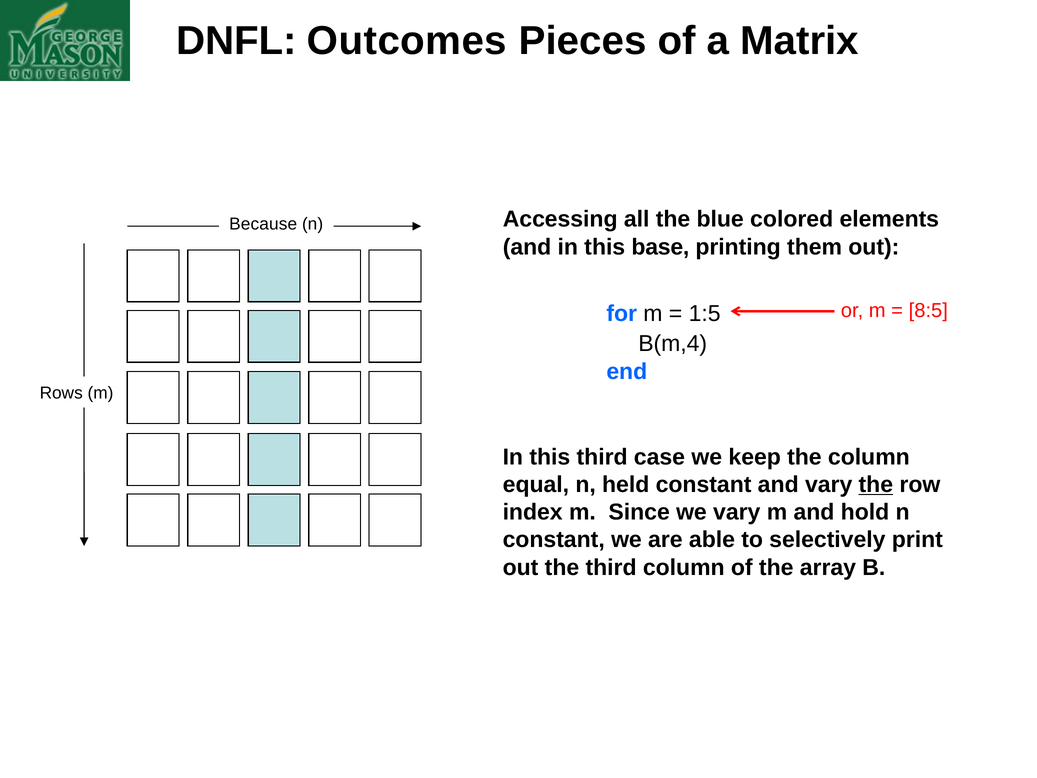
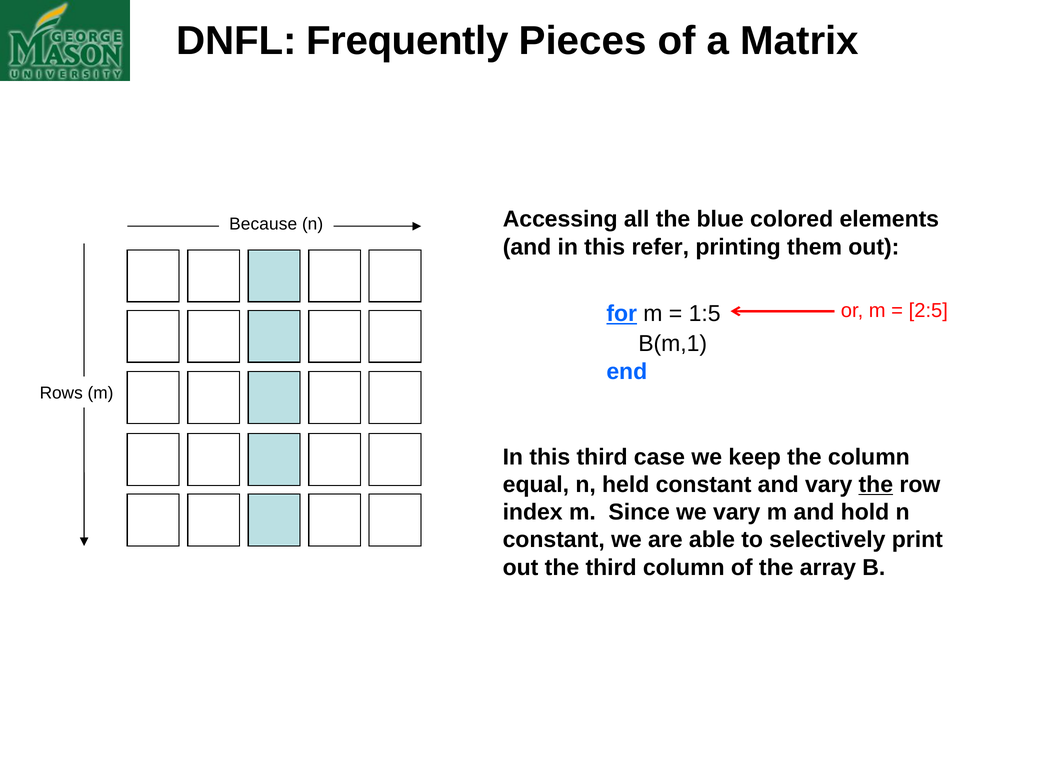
Outcomes: Outcomes -> Frequently (407, 41)
base: base -> refer (660, 247)
8:5: 8:5 -> 2:5 (928, 311)
for underline: none -> present (622, 314)
B(m,4: B(m,4 -> B(m,1 (673, 344)
